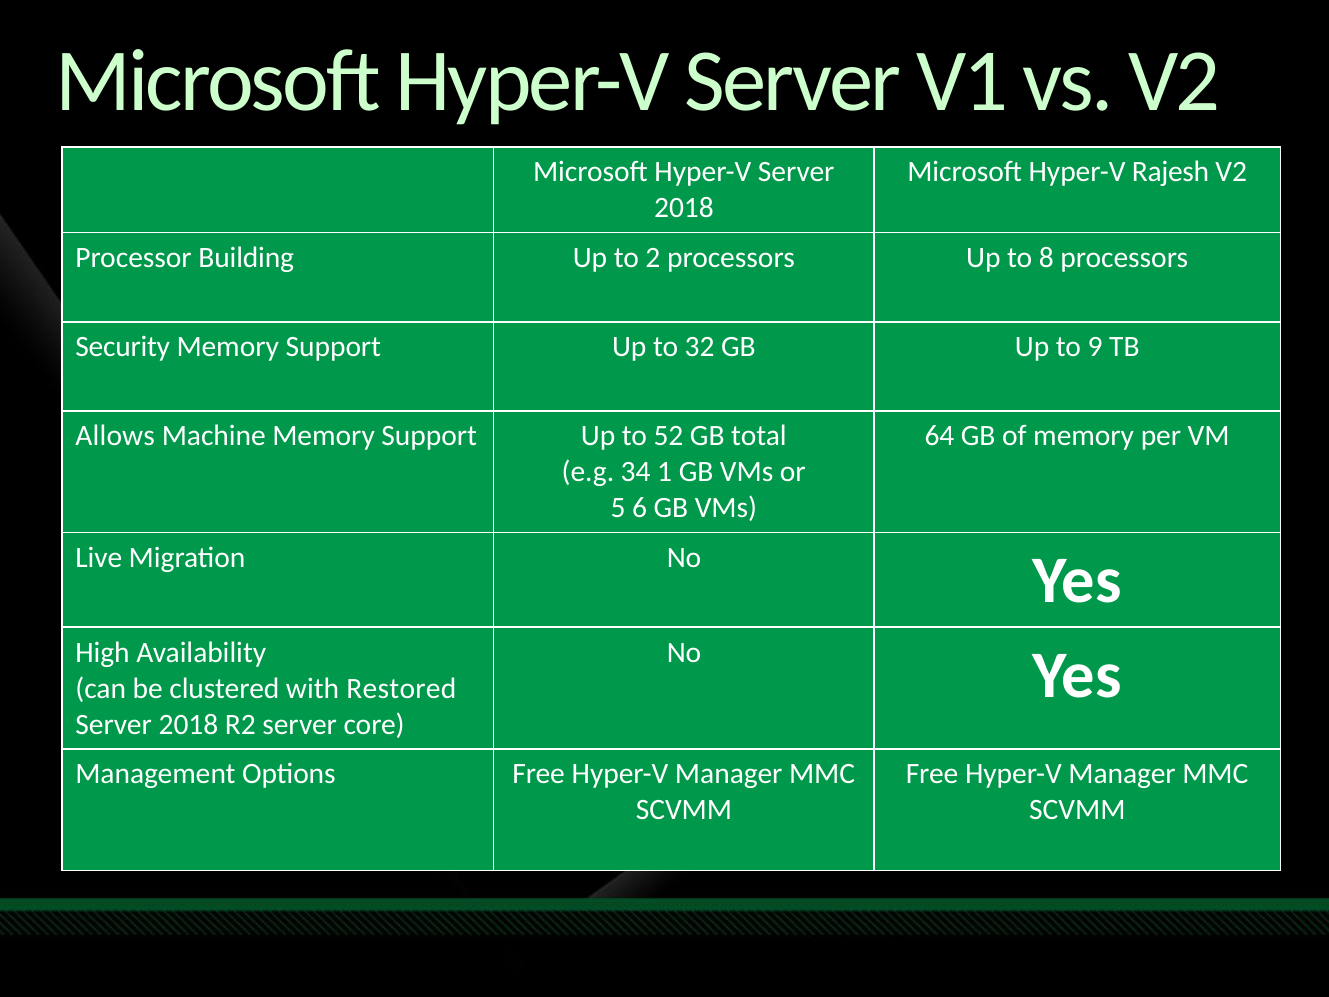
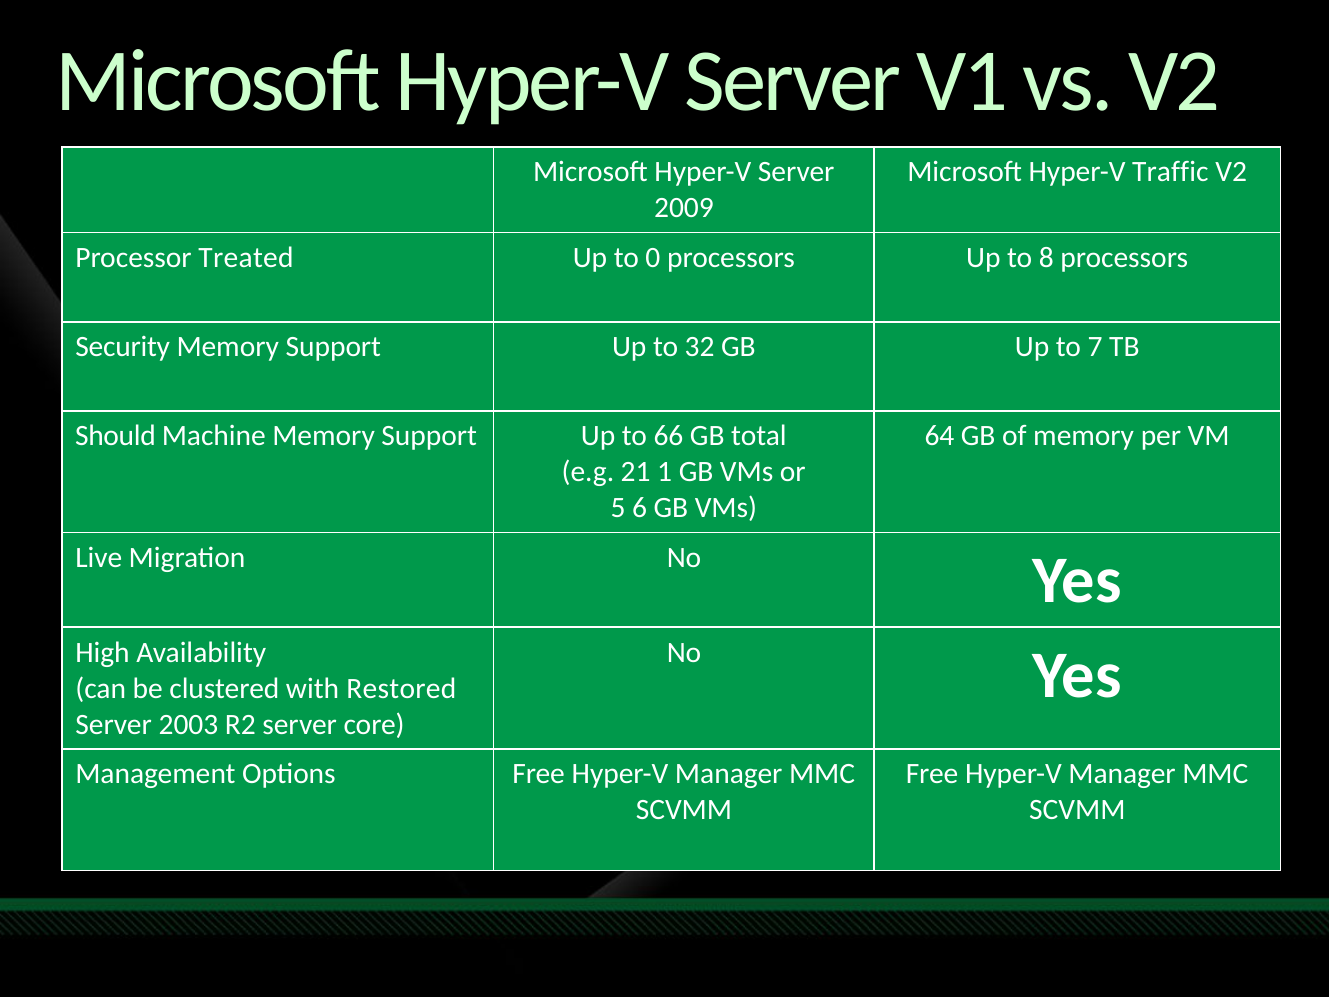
Rajesh: Rajesh -> Traffic (1170, 172)
2018: 2018 -> 2009 (684, 208)
Building: Building -> Treated (246, 258)
2: 2 -> 0 (653, 258)
9: 9 -> 7 (1095, 347)
Allows: Allows -> Should (115, 436)
52: 52 -> 66 (668, 436)
34: 34 -> 21 (636, 472)
2018: 2018 -> 2003 (188, 724)
